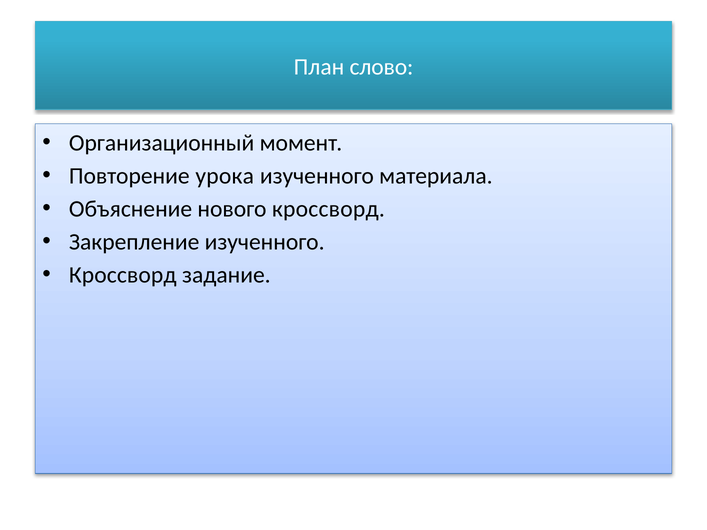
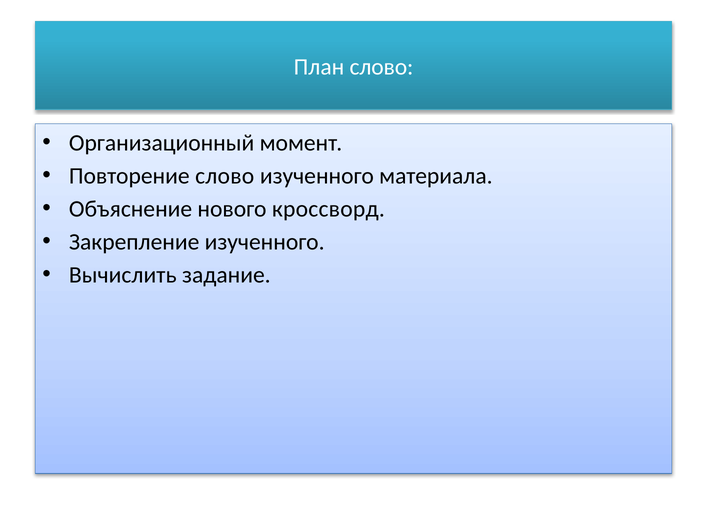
Повторение урока: урока -> слово (225, 176)
Кроссворд: Кроссворд -> Вычислить (123, 275)
